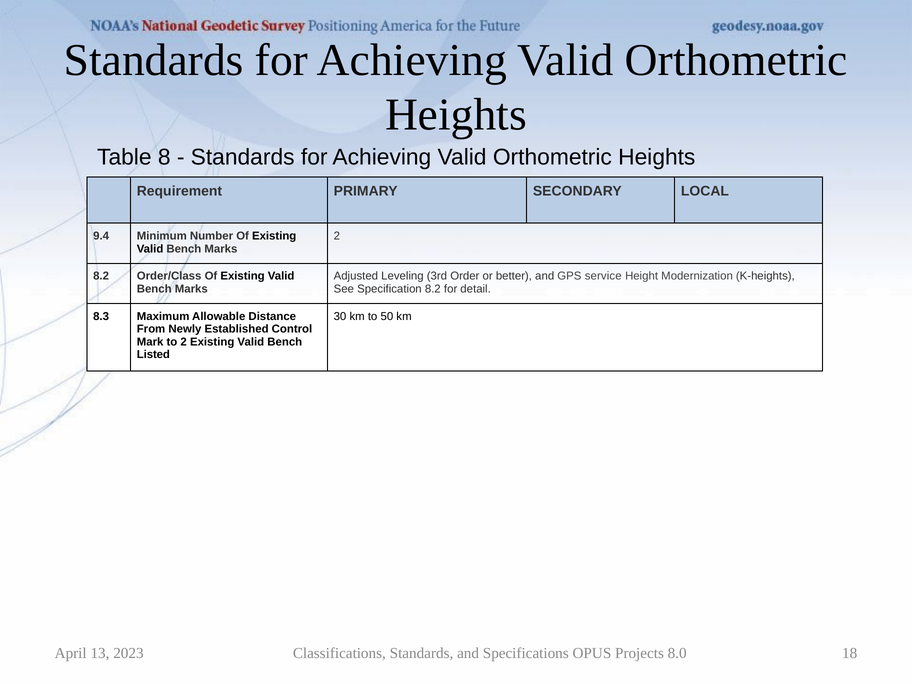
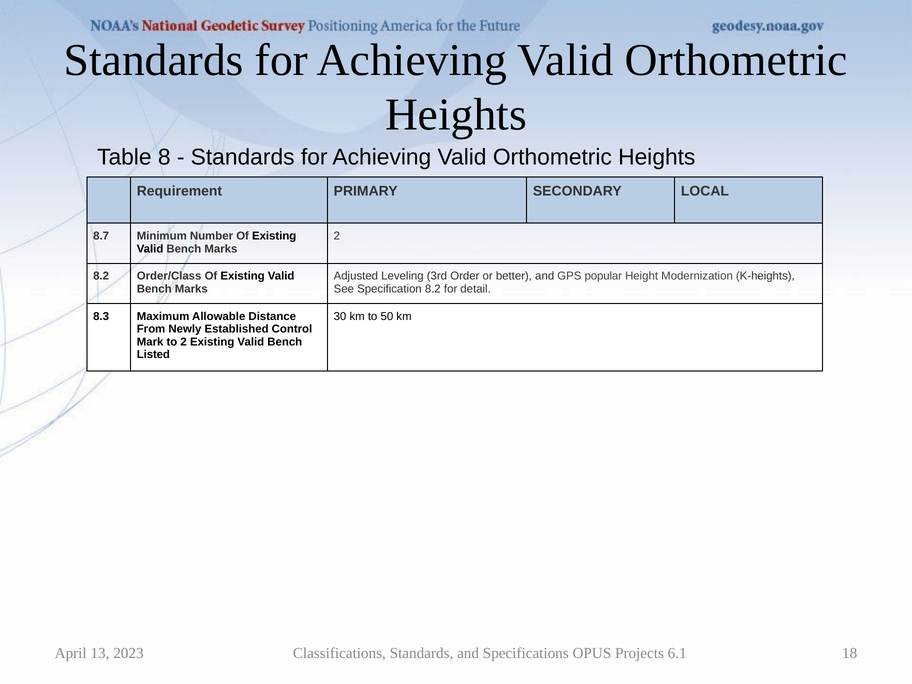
9.4: 9.4 -> 8.7 (101, 236)
service: service -> popular (603, 276)
8.0: 8.0 -> 6.1 (677, 653)
